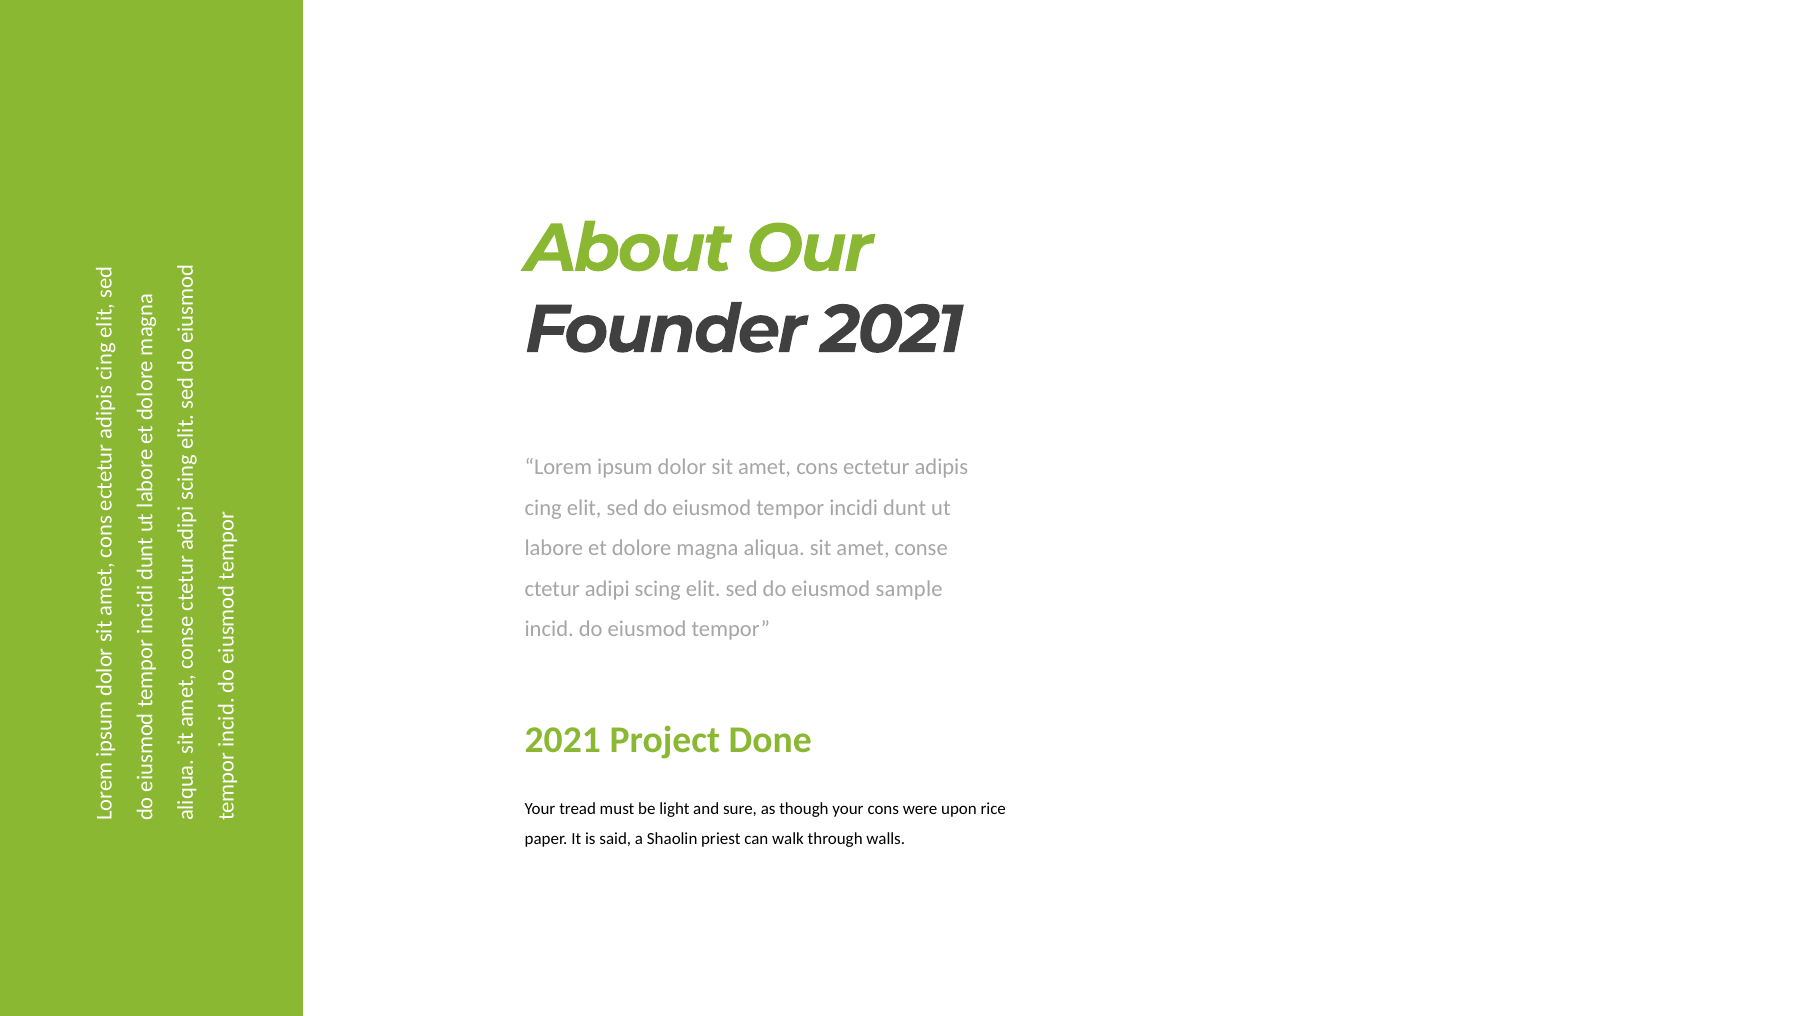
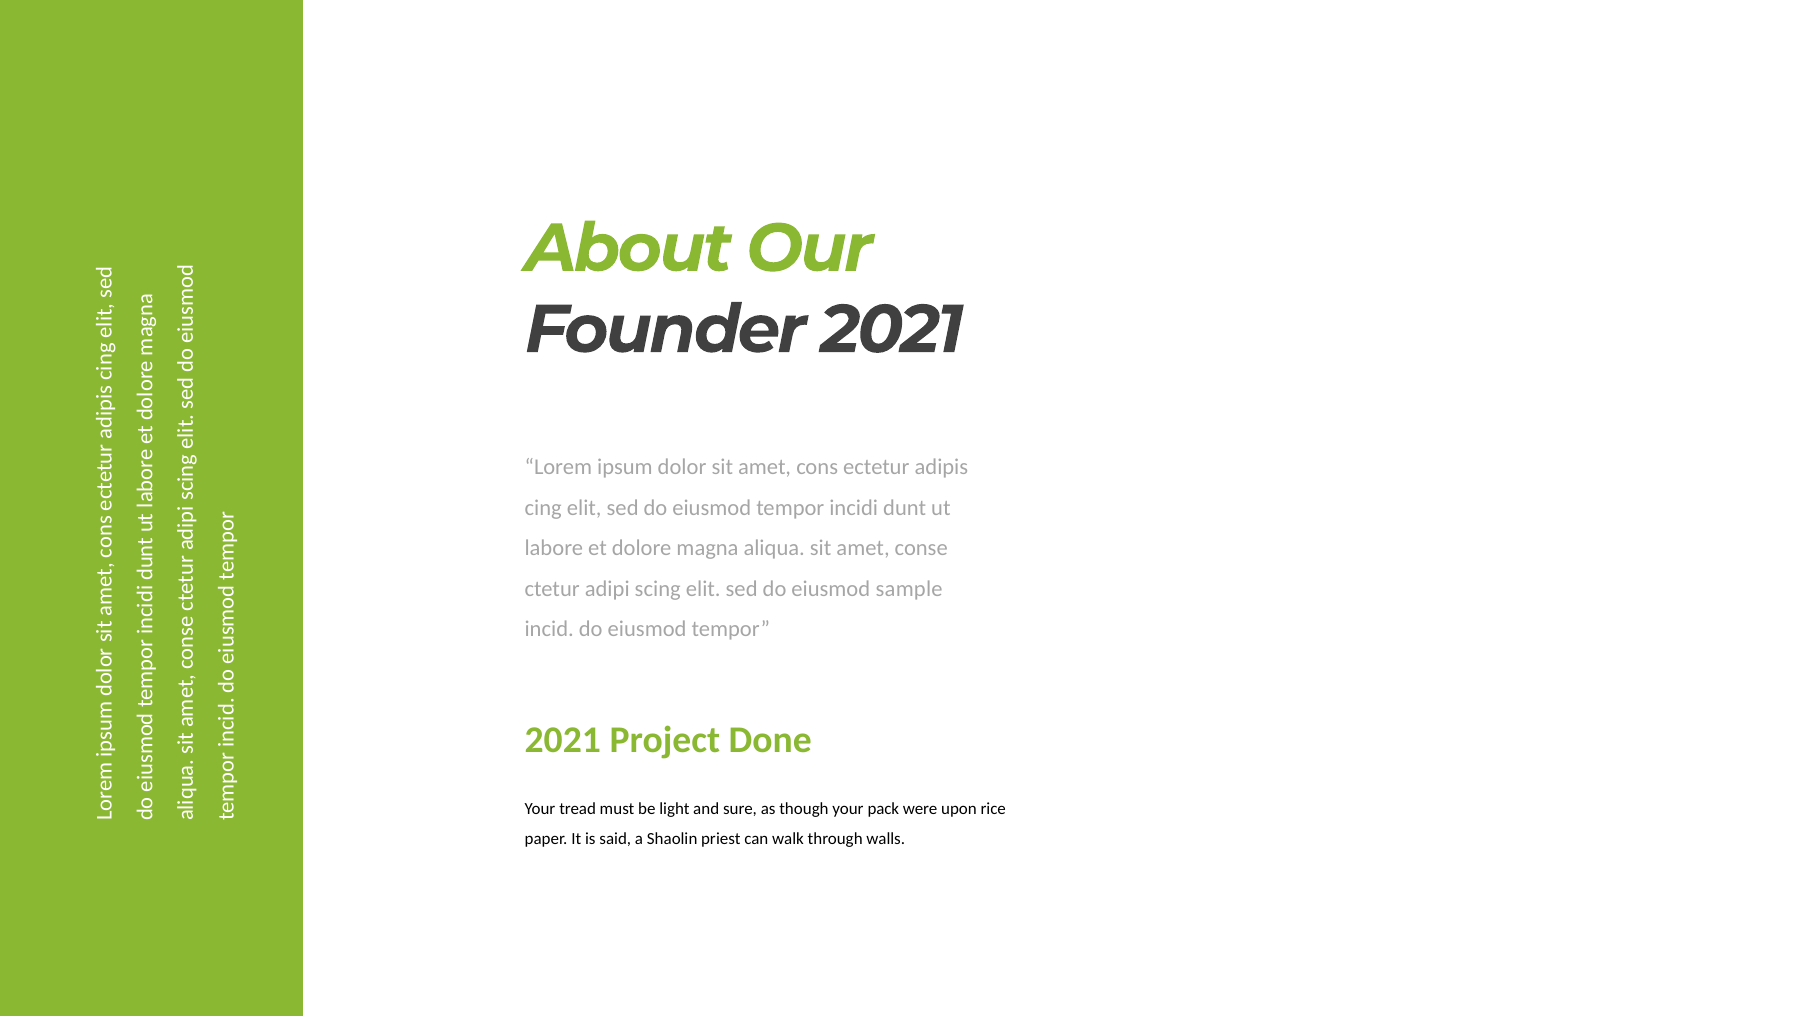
your cons: cons -> pack (883, 809)
